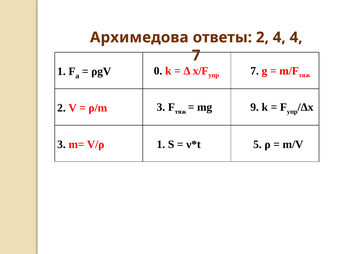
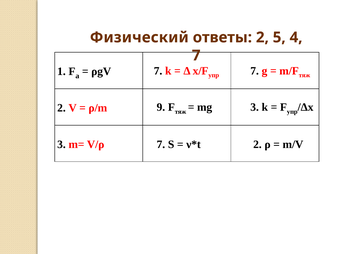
Архимедова: Архимедова -> Физический (139, 37)
2 4: 4 -> 5 (279, 37)
ρgV 0: 0 -> 7 (158, 71)
ρ/m 3: 3 -> 9 (161, 107)
mg 9: 9 -> 3 (255, 107)
V/ρ 1: 1 -> 7 (161, 145)
5: 5 -> 2 (257, 145)
